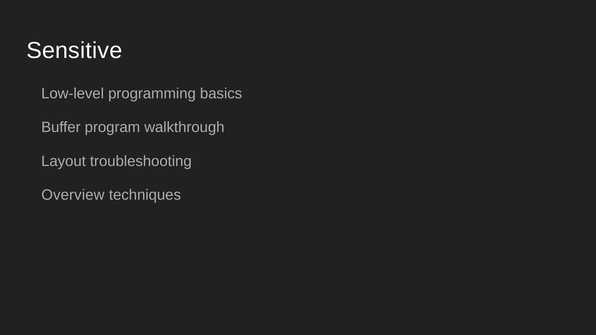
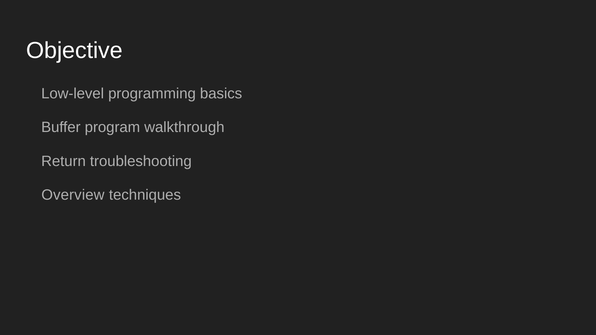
Sensitive: Sensitive -> Objective (74, 50)
Layout: Layout -> Return (63, 161)
